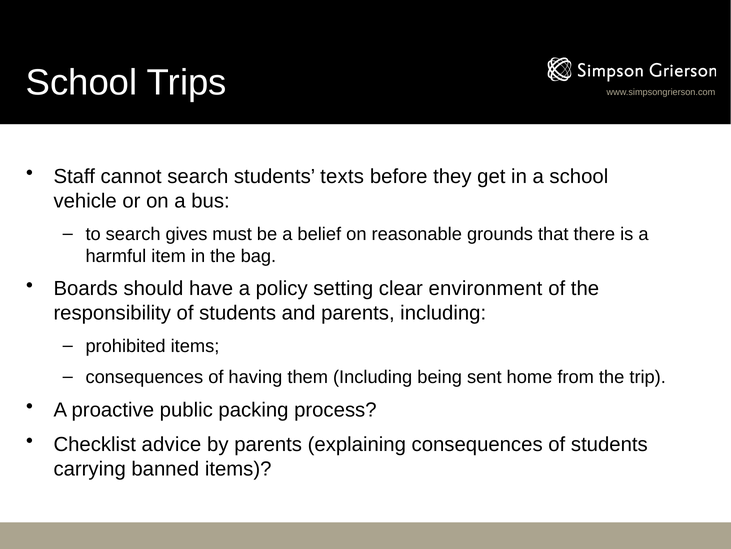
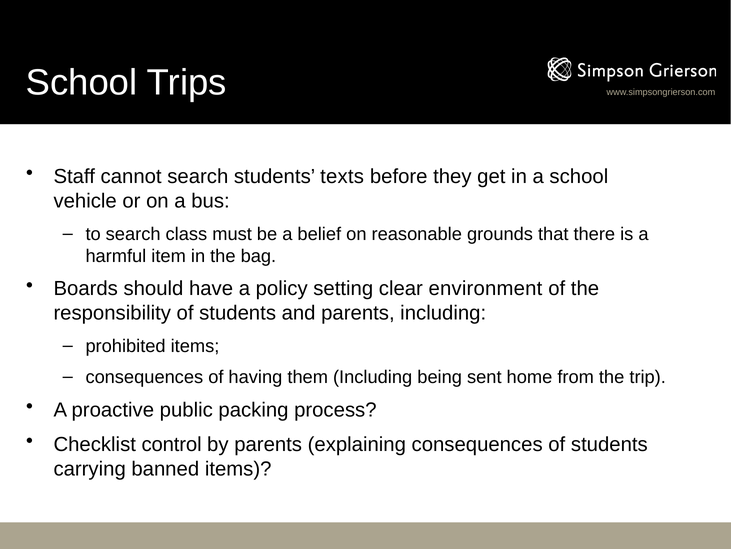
gives: gives -> class (186, 234)
advice: advice -> control (172, 444)
